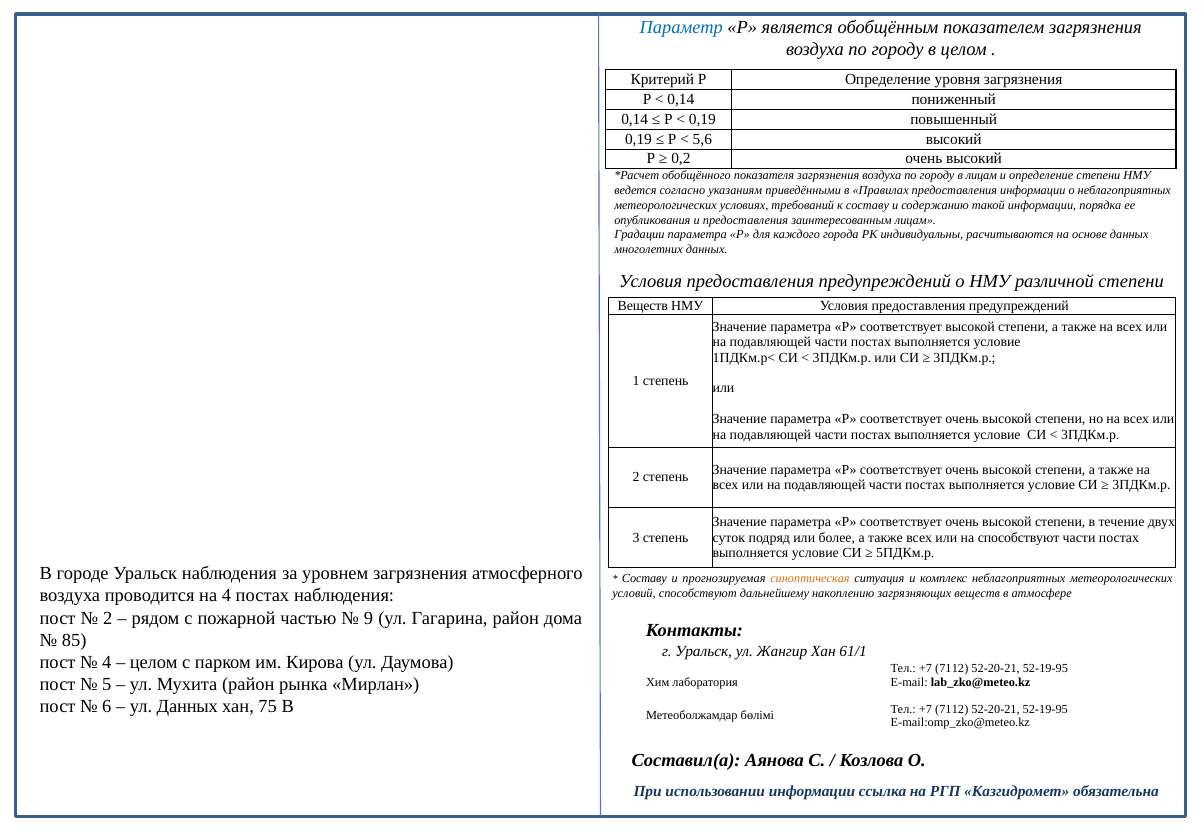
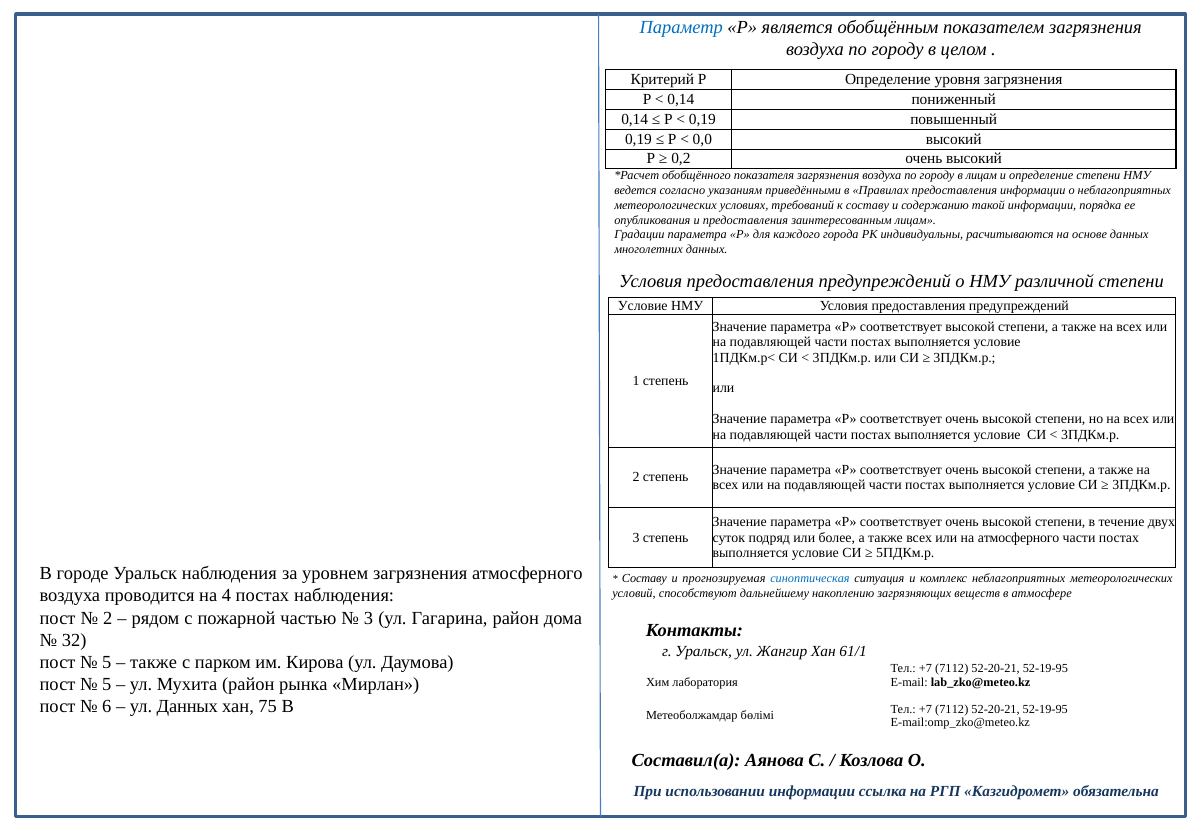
5,6: 5,6 -> 0,0 (702, 139)
Веществ: Веществ -> Условие (643, 306)
на способствуют: способствуют -> атмосферного (1019, 538)
синоптическая colour: orange -> blue (810, 579)
9: 9 -> 3 (369, 618)
85: 85 -> 32 (74, 640)
4: 4 -> 5 (107, 663)
целом: целом -> также (154, 663)
